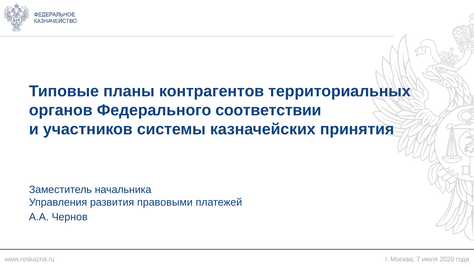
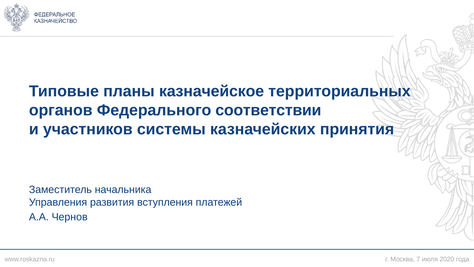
контрагентов: контрагентов -> казначейское (212, 91)
правовыми: правовыми -> вступления (165, 202)
